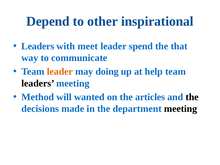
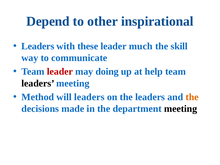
meet: meet -> these (88, 46)
spend: spend -> much (141, 46)
that: that -> skill (179, 46)
leader colour: orange -> red (60, 72)
will wanted: wanted -> leaders (89, 97)
the articles: articles -> leaders (150, 97)
the colour: black -> orange (192, 97)
